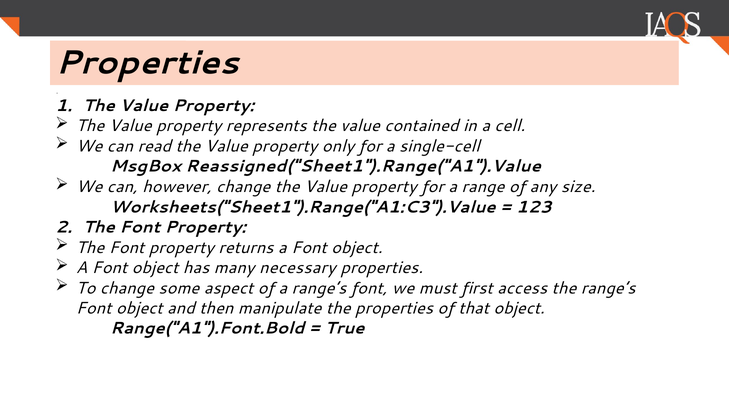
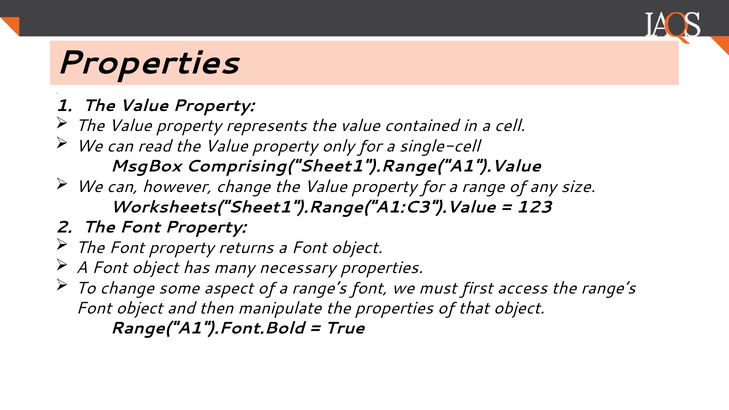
Reassigned("Sheet1").Range("A1").Value: Reassigned("Sheet1").Range("A1").Value -> Comprising("Sheet1").Range("A1").Value (363, 166)
